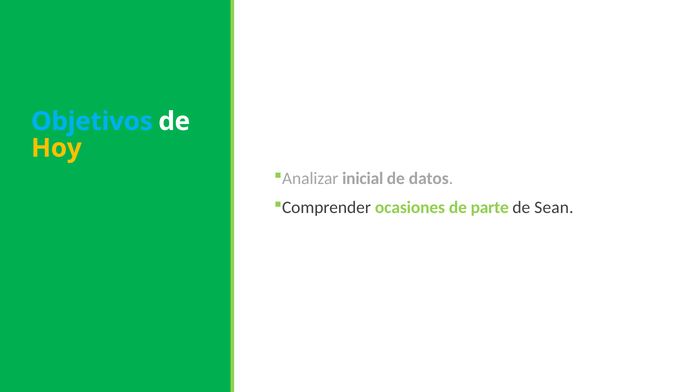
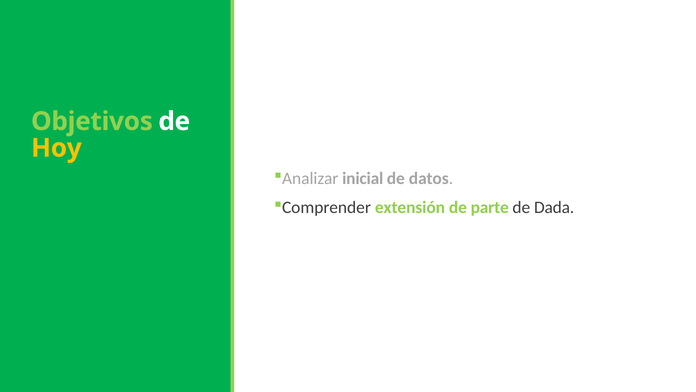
Objetivos colour: light blue -> light green (92, 121)
ocasiones: ocasiones -> extensión (410, 207)
Sean: Sean -> Dada (554, 207)
